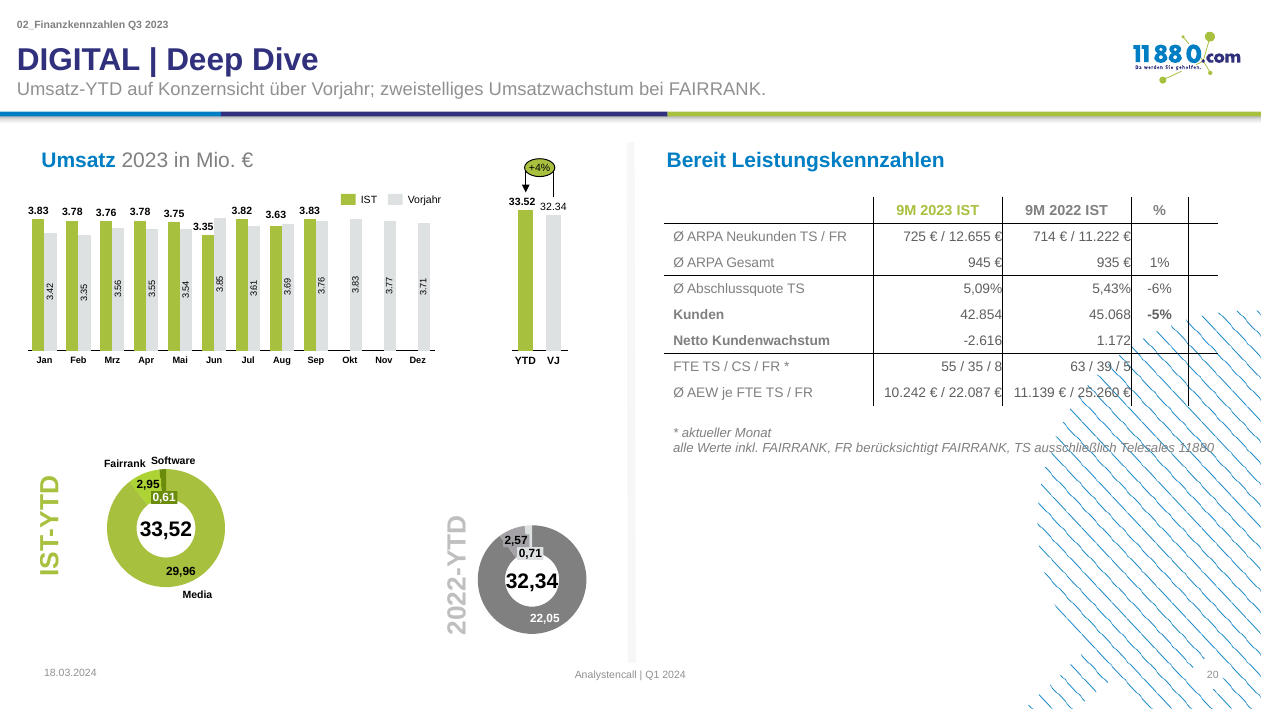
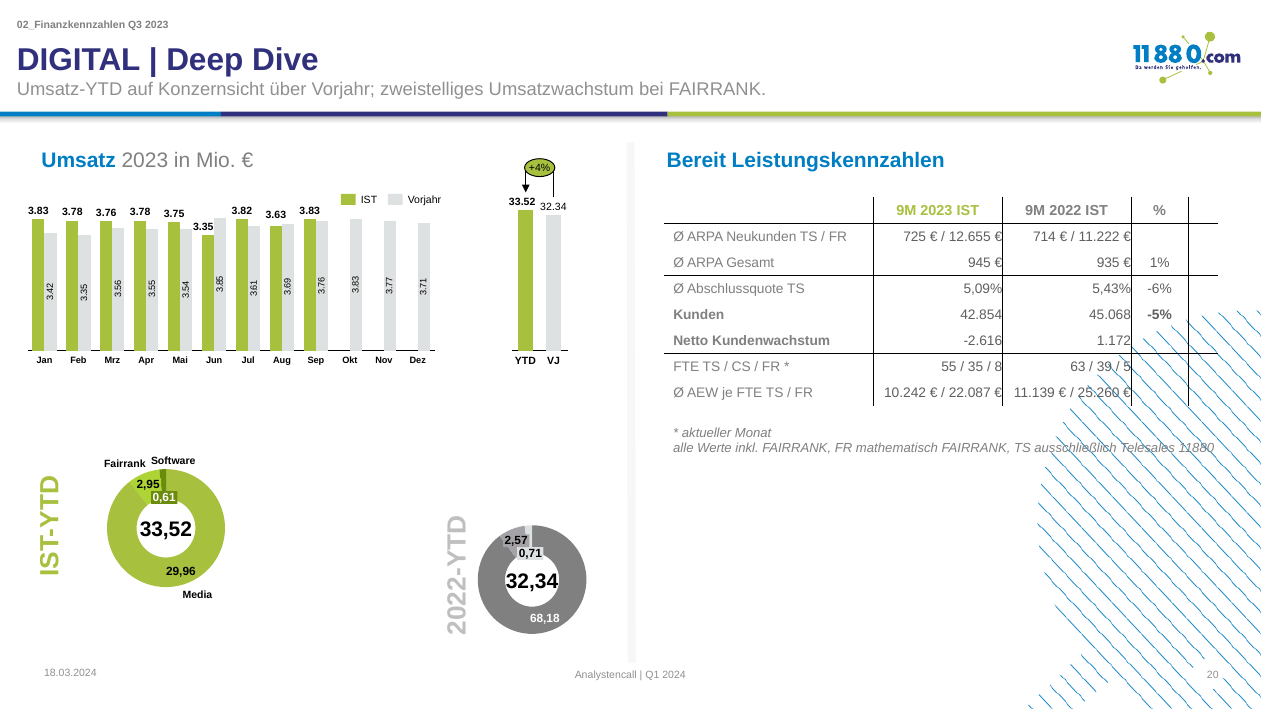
berücksichtigt: berücksichtigt -> mathematisch (897, 449)
22,05: 22,05 -> 68,18 (545, 619)
